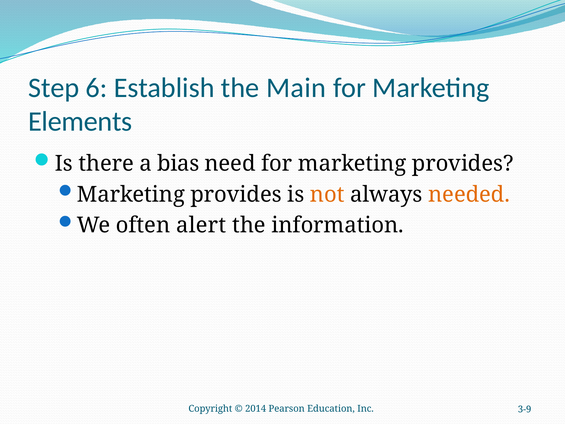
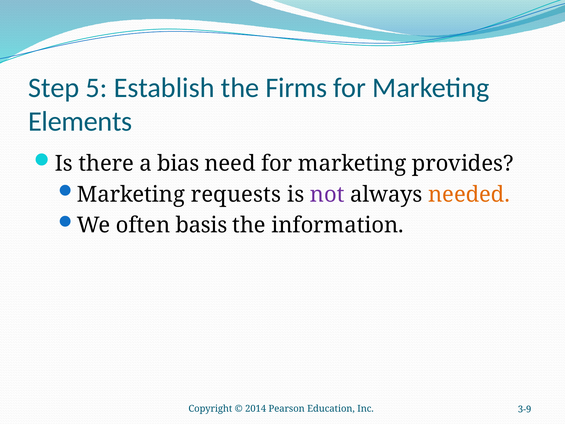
6: 6 -> 5 (97, 88)
Main: Main -> Firms (296, 88)
provides: provides -> requests (236, 194)
not colour: orange -> purple (327, 194)
alert: alert -> basis (201, 225)
